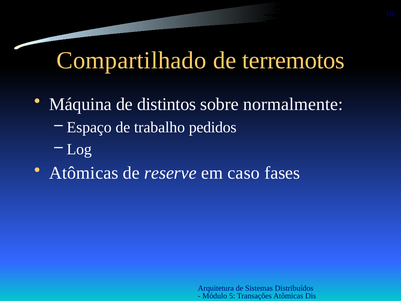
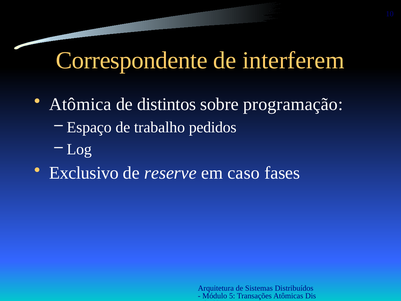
Compartilhado: Compartilhado -> Correspondente (132, 60)
terremotos: terremotos -> interferem (293, 60)
Máquina: Máquina -> Atômica (80, 104)
normalmente: normalmente -> programação (293, 104)
Atômicas: Atômicas -> Exclusivo (84, 173)
